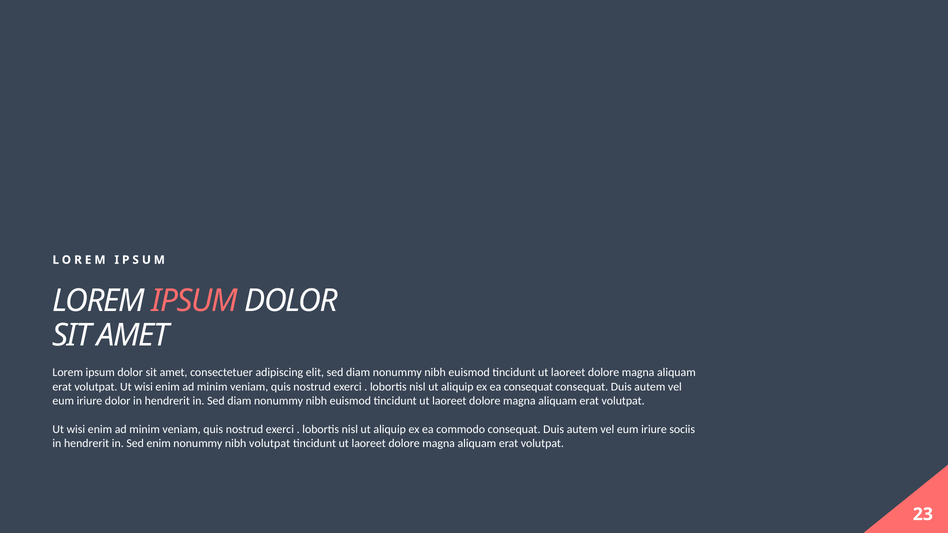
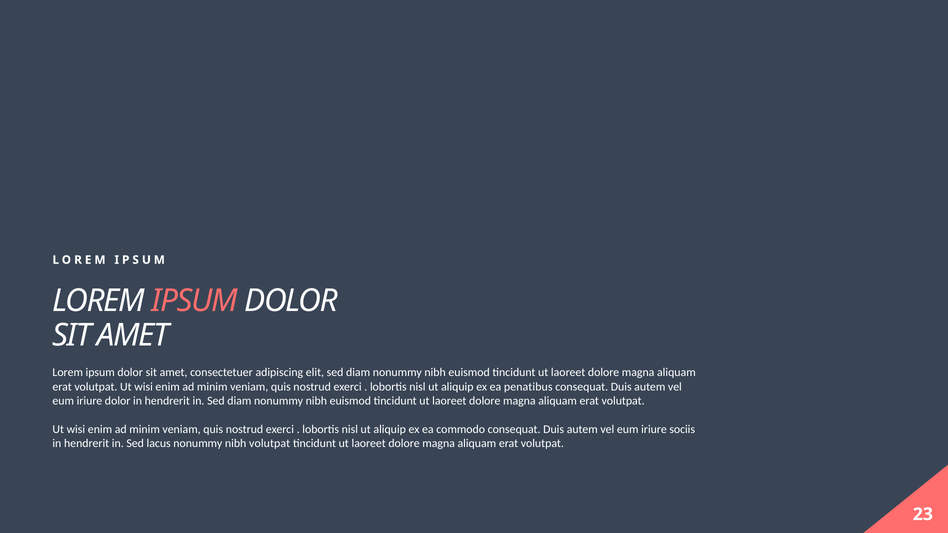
ea consequat: consequat -> penatibus (528, 387)
Sed enim: enim -> lacus (159, 444)
